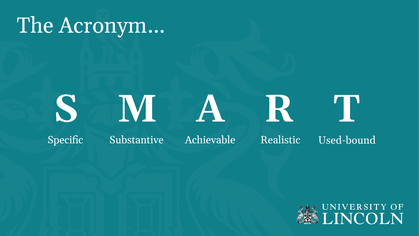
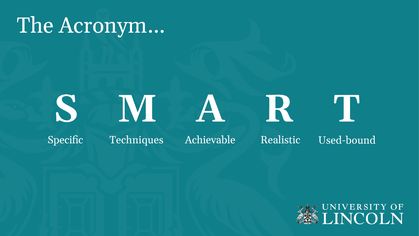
Substantive: Substantive -> Techniques (136, 140)
